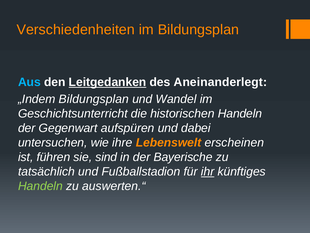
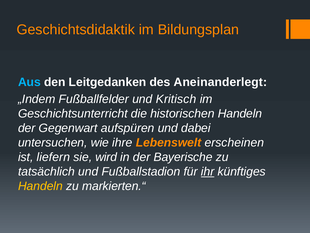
Verschiedenheiten: Verschiedenheiten -> Geschichtsdidaktik (76, 30)
Leitgedanken underline: present -> none (108, 82)
„Indem Bildungsplan: Bildungsplan -> Fußballfelder (94, 99)
Wandel: Wandel -> Kritisch (176, 99)
führen: führen -> liefern (53, 157)
sind: sind -> wird (106, 157)
Handeln colour: light green -> yellow (40, 186)
auswerten.“: auswerten.“ -> markierten.“ (114, 186)
